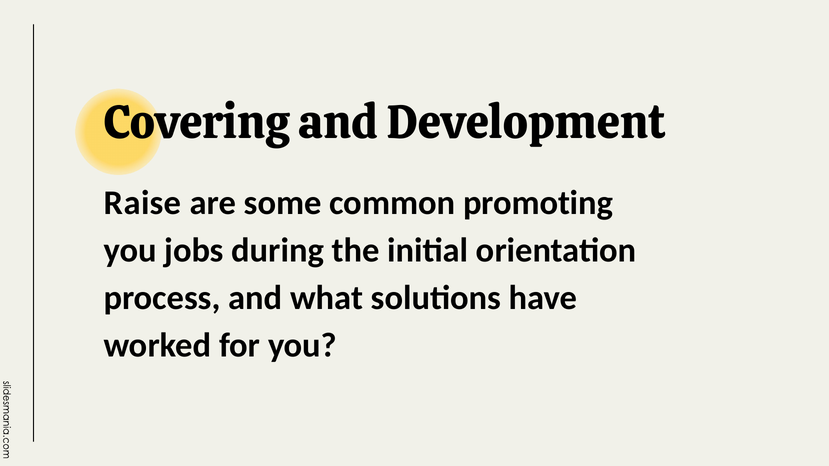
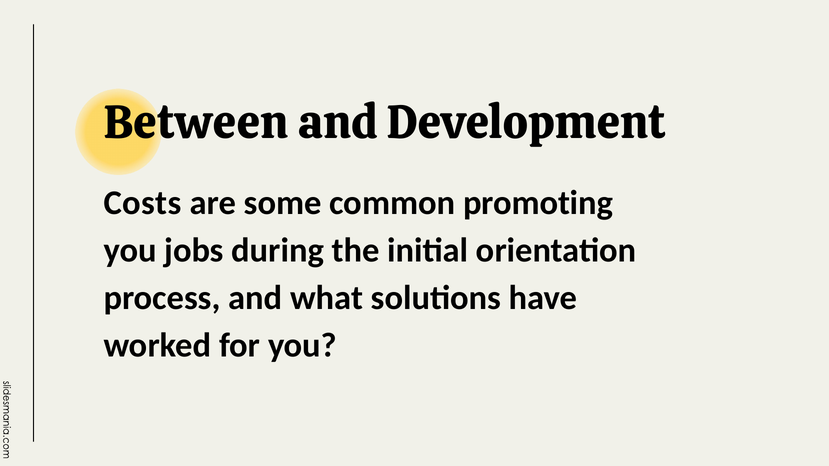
Covering: Covering -> Between (196, 123)
Raise: Raise -> Costs (143, 203)
